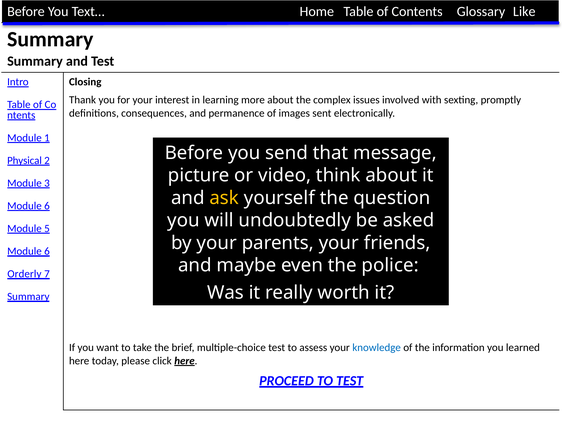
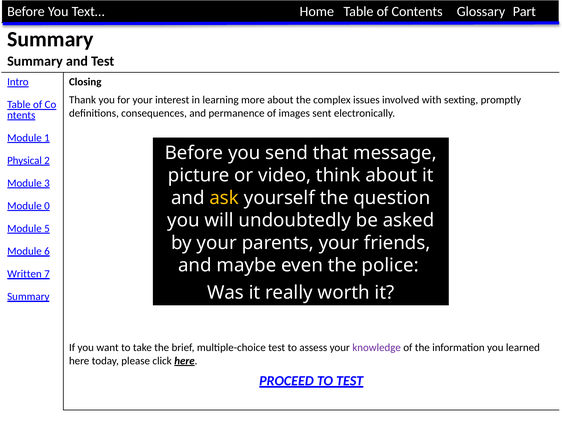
Like: Like -> Part (524, 12)
6: 6 -> 0 (47, 206)
Orderly: Orderly -> Written (24, 274)
knowledge colour: blue -> purple (377, 347)
